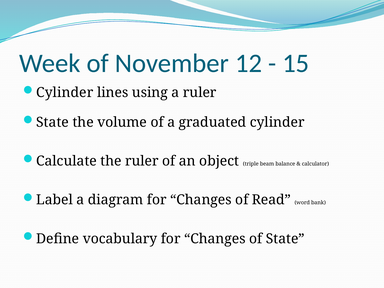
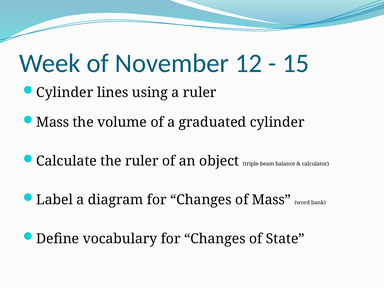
State: State -> Mass (53, 122)
of Read: Read -> Mass (271, 200)
